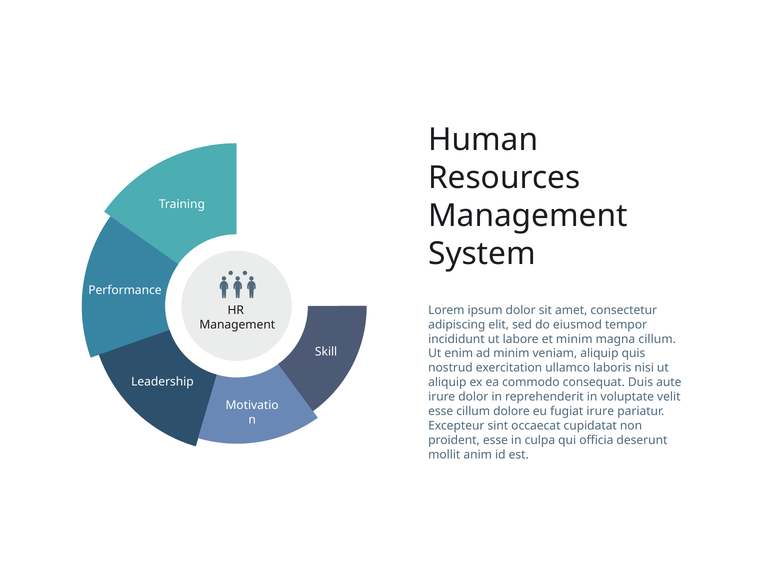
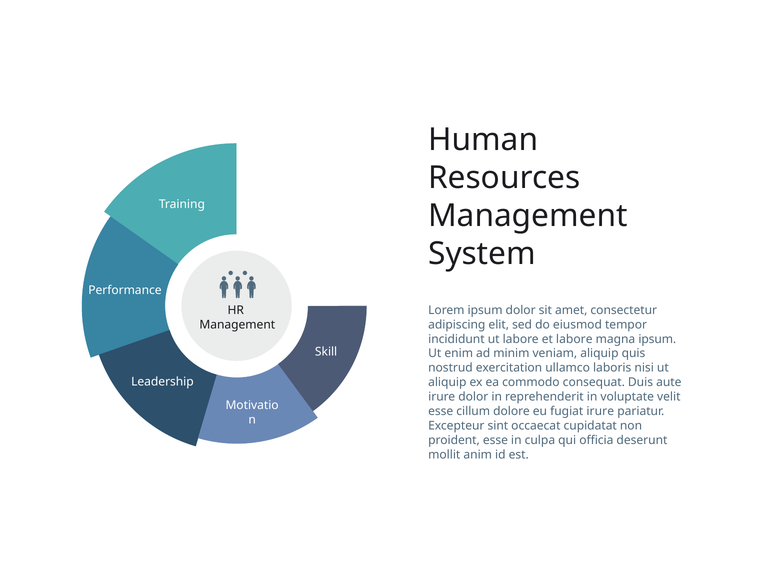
et minim: minim -> labore (574, 339)
magna cillum: cillum -> ipsum (657, 339)
